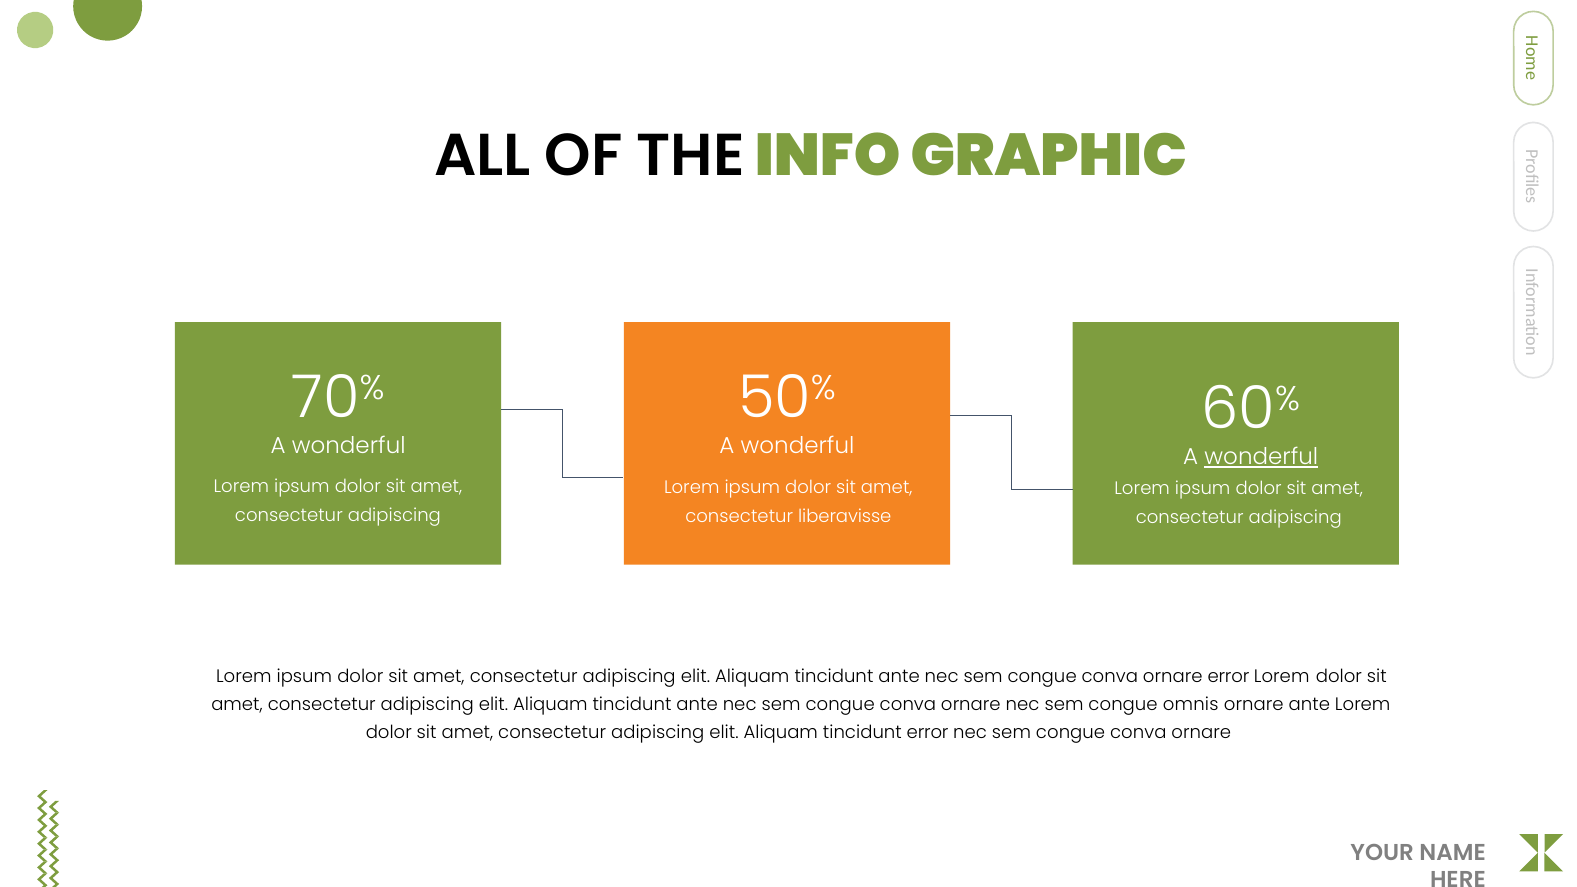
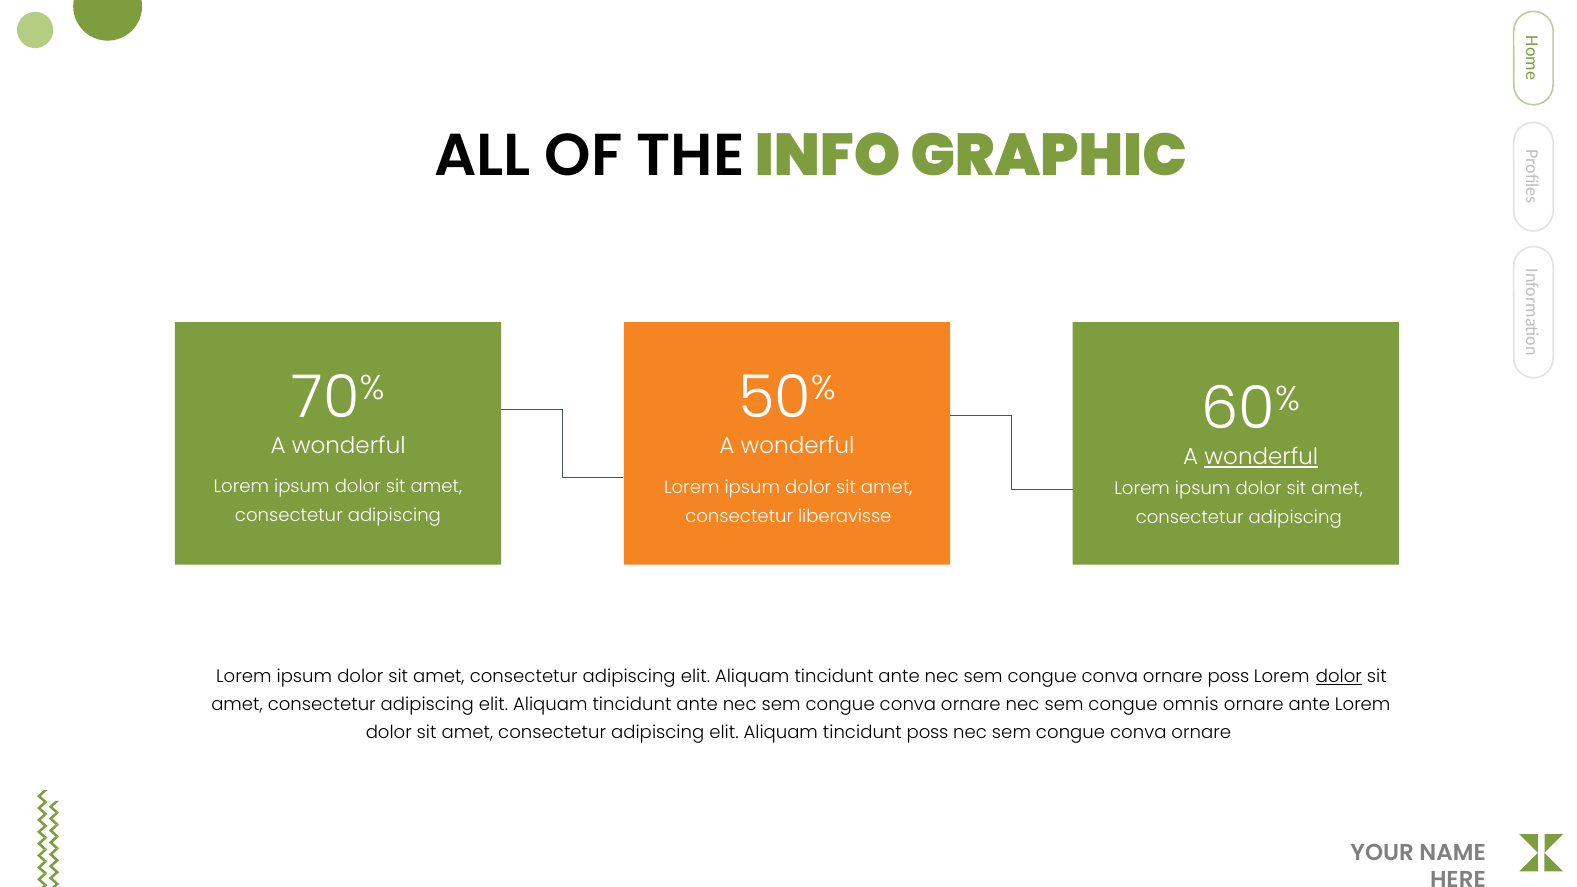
ornare error: error -> poss (1228, 677)
dolor underline: none -> present (1339, 677)
tincidunt error: error -> poss (928, 733)
